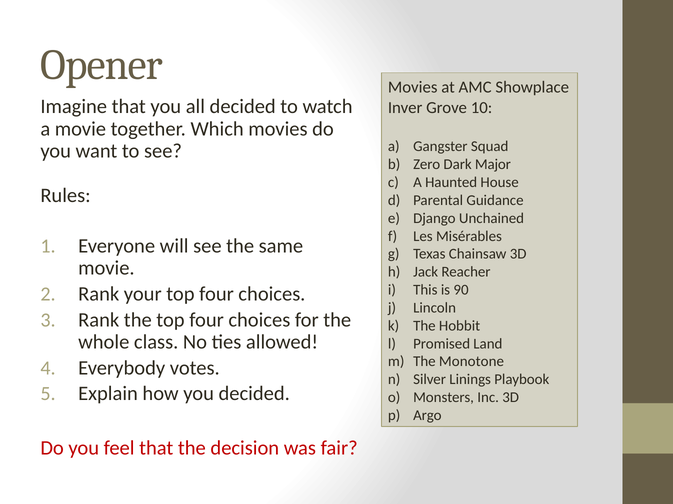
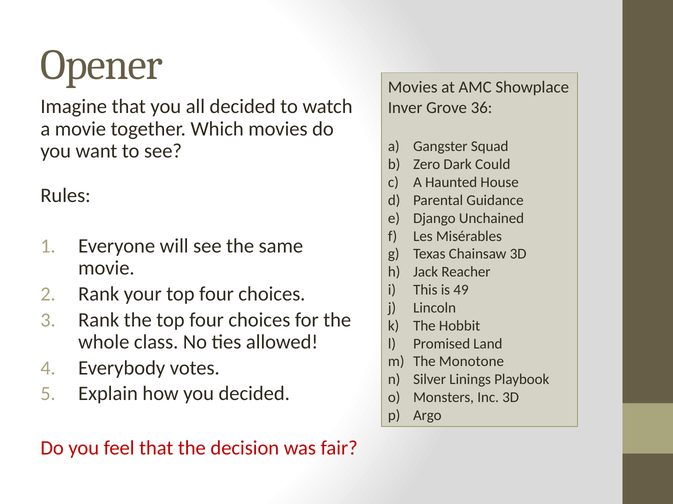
10: 10 -> 36 (482, 108)
Major: Major -> Could (493, 165)
90: 90 -> 49 (461, 290)
